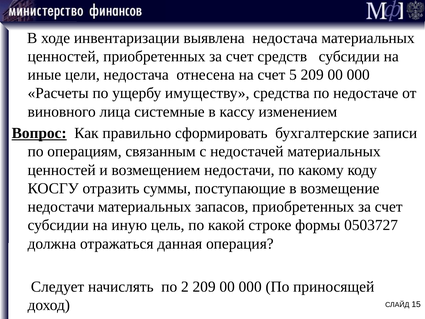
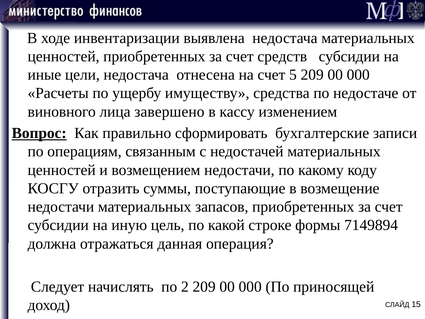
системные: системные -> завершено (169, 112)
0503727: 0503727 -> 7149894 (371, 225)
